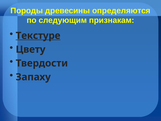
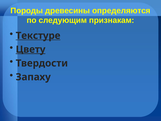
Цвету underline: none -> present (31, 49)
